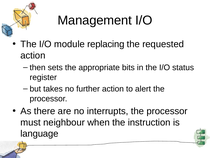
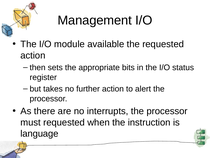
replacing: replacing -> available (106, 44)
must neighbour: neighbour -> requested (64, 122)
